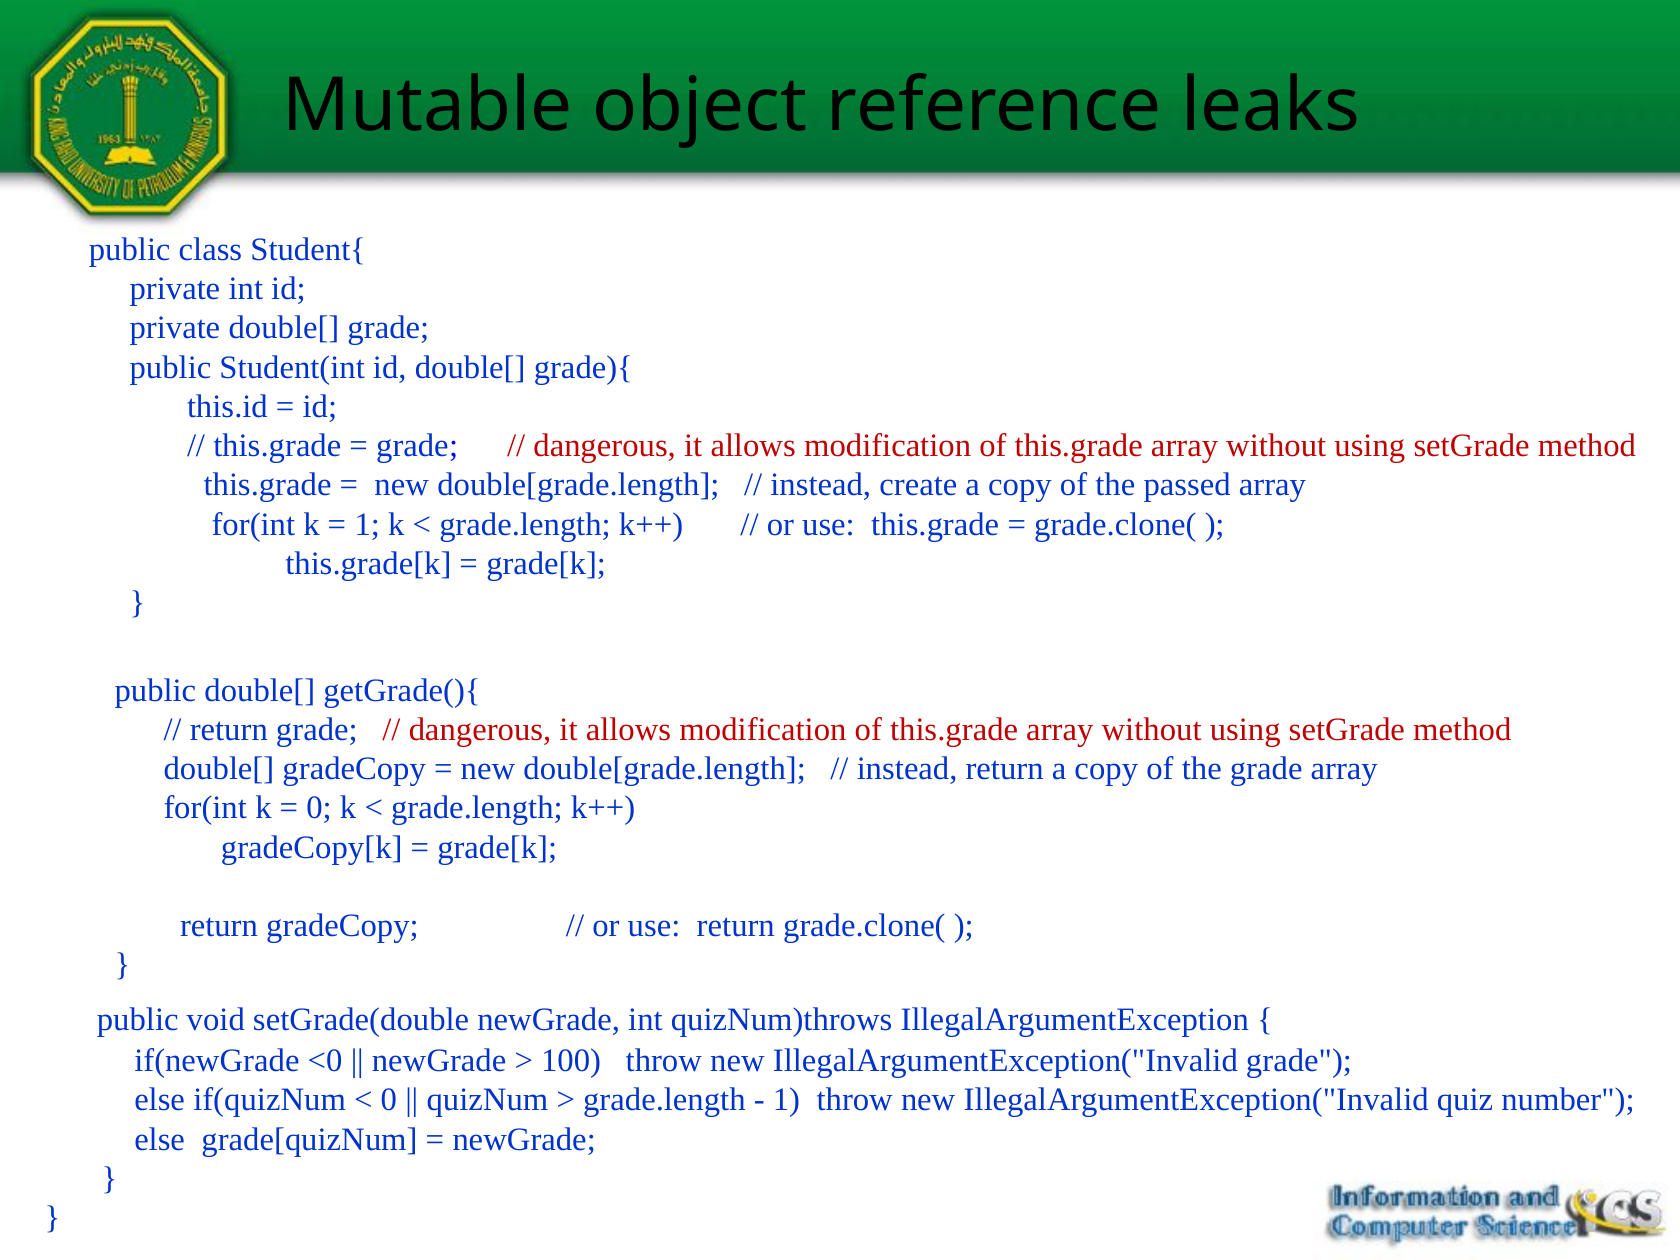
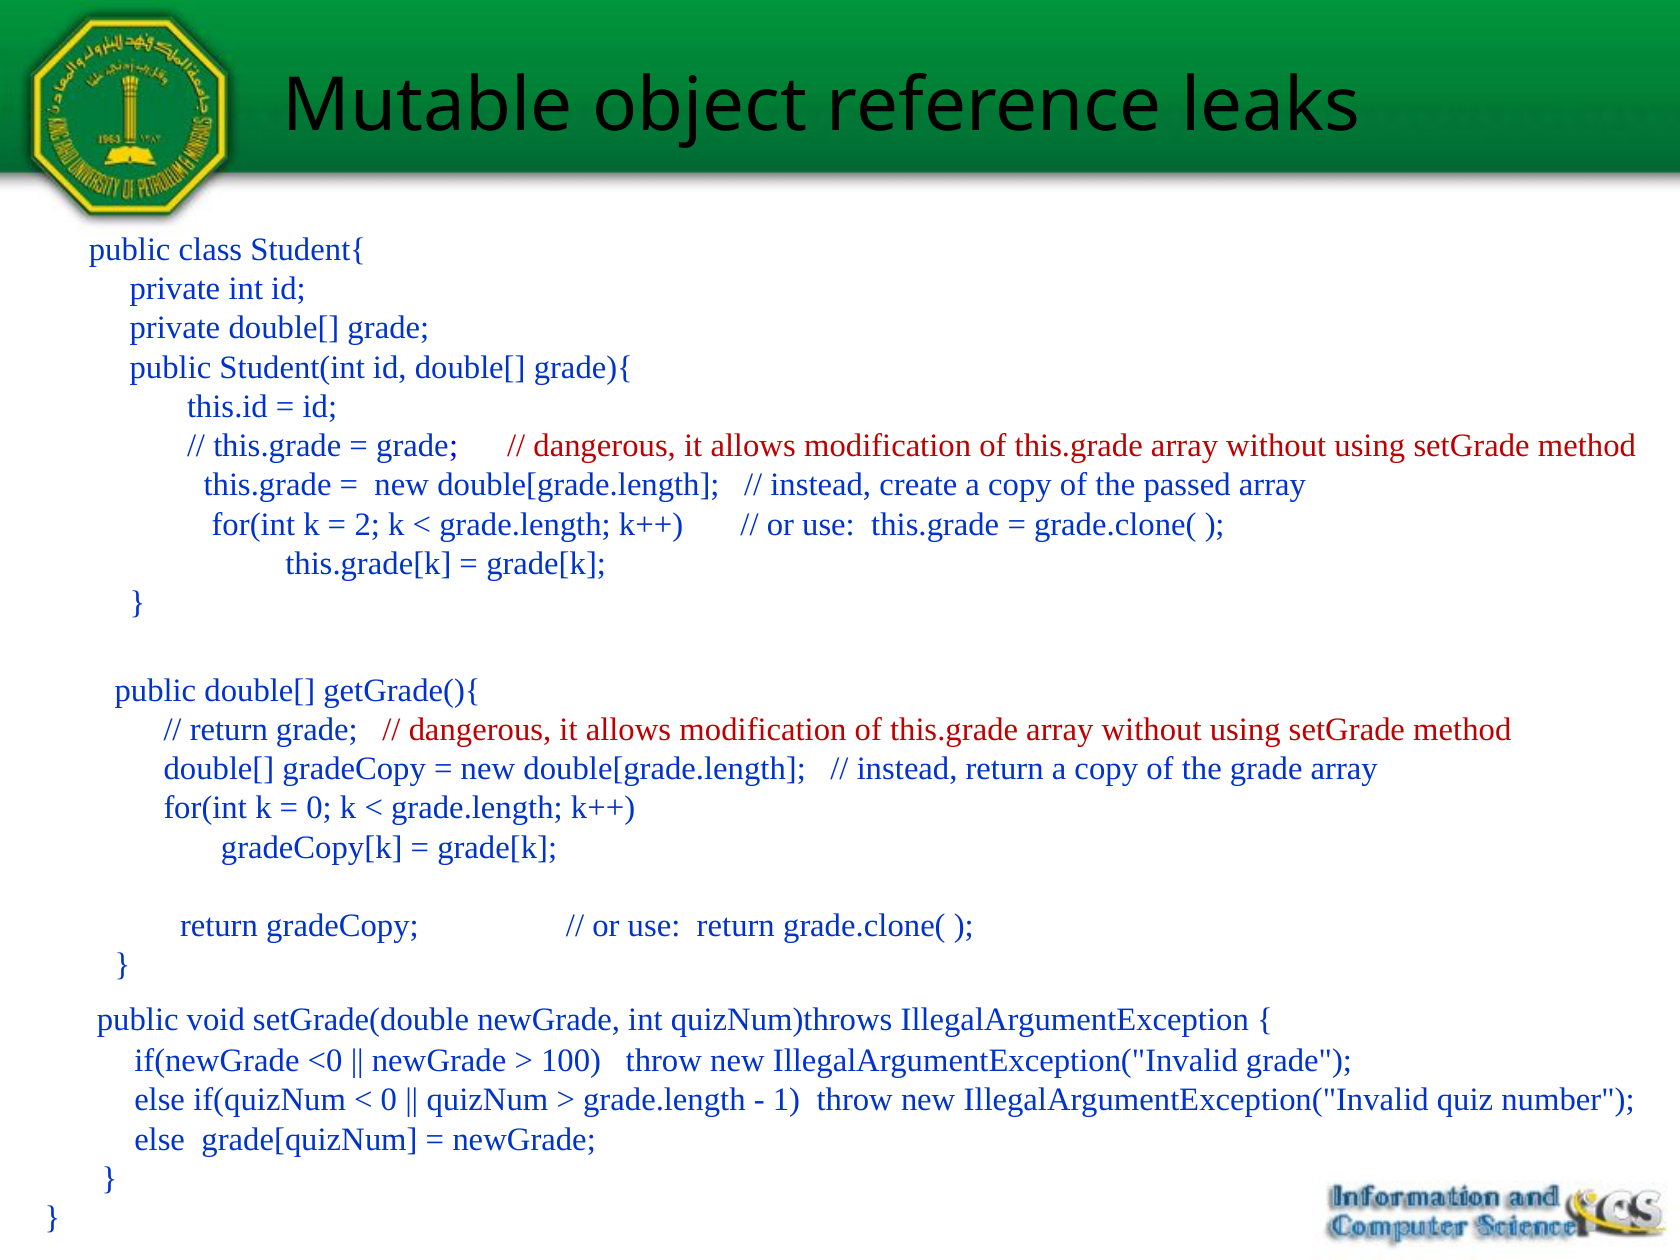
1: 1 -> 2 (367, 524)
